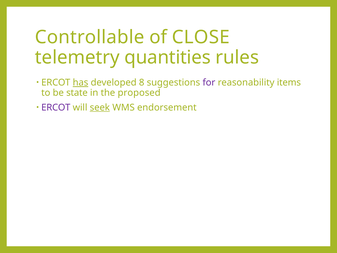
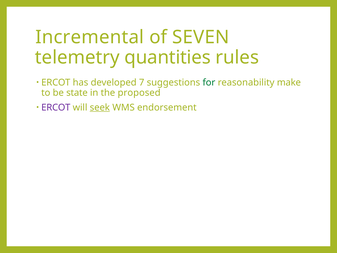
Controllable: Controllable -> Incremental (90, 37)
CLOSE: CLOSE -> SEVEN (201, 37)
has underline: present -> none (80, 83)
8: 8 -> 7 (142, 83)
for colour: purple -> green (209, 83)
items: items -> make (289, 83)
